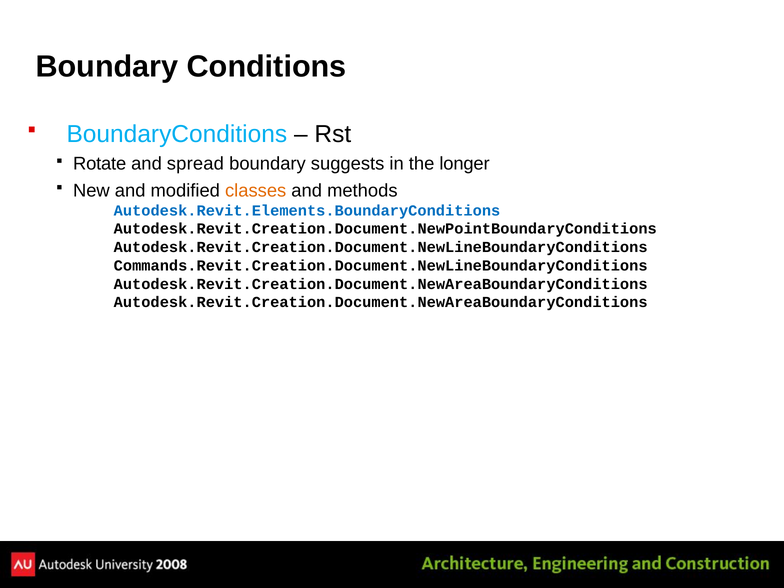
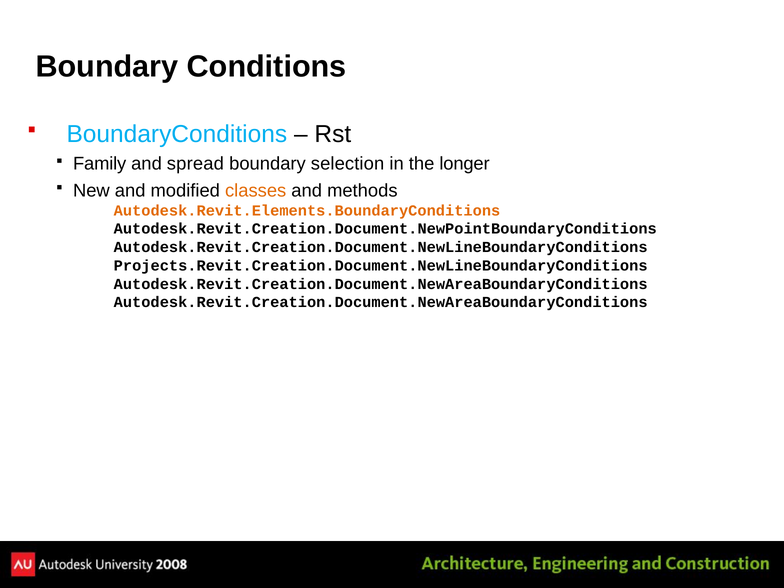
Rotate: Rotate -> Family (100, 164)
suggests: suggests -> selection (348, 164)
Autodesk.Revit.Elements.BoundaryConditions colour: blue -> orange (307, 211)
Commands.Revit.Creation.Document.NewLineBoundaryConditions: Commands.Revit.Creation.Document.NewLineBoundaryConditions -> Projects.Revit.Creation.Document.NewLineBoundaryConditions (381, 266)
